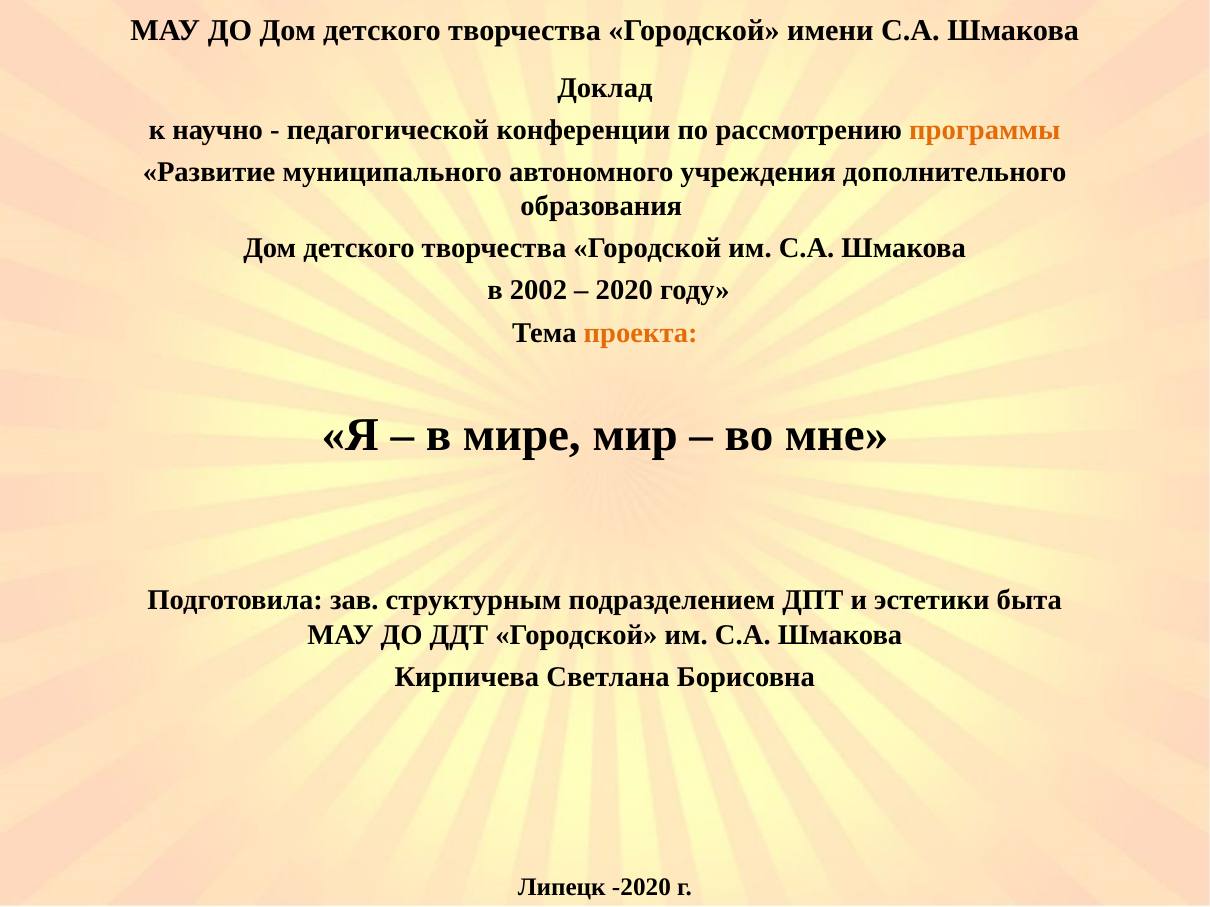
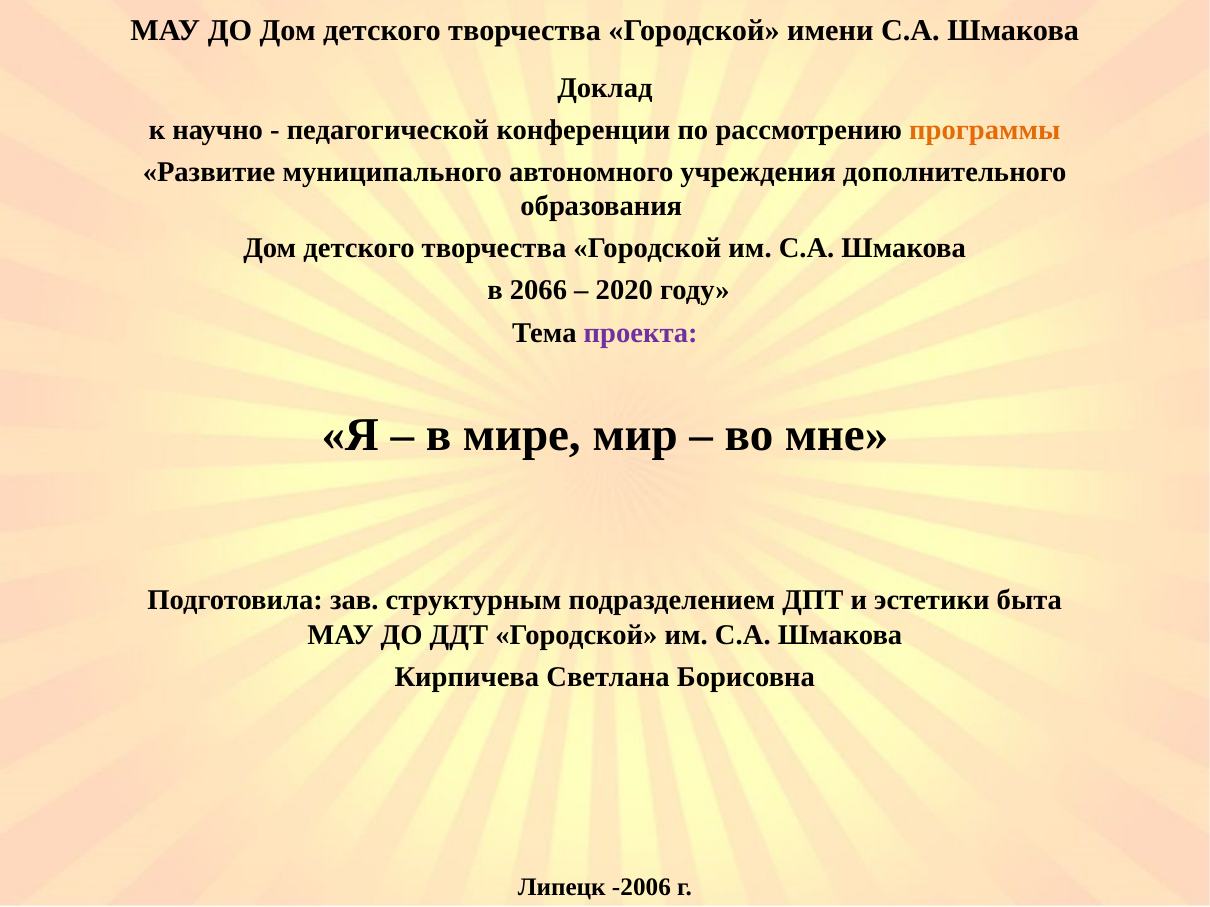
2002: 2002 -> 2066 (538, 291)
проекта colour: orange -> purple (641, 333)
-2020: -2020 -> -2006 (641, 888)
